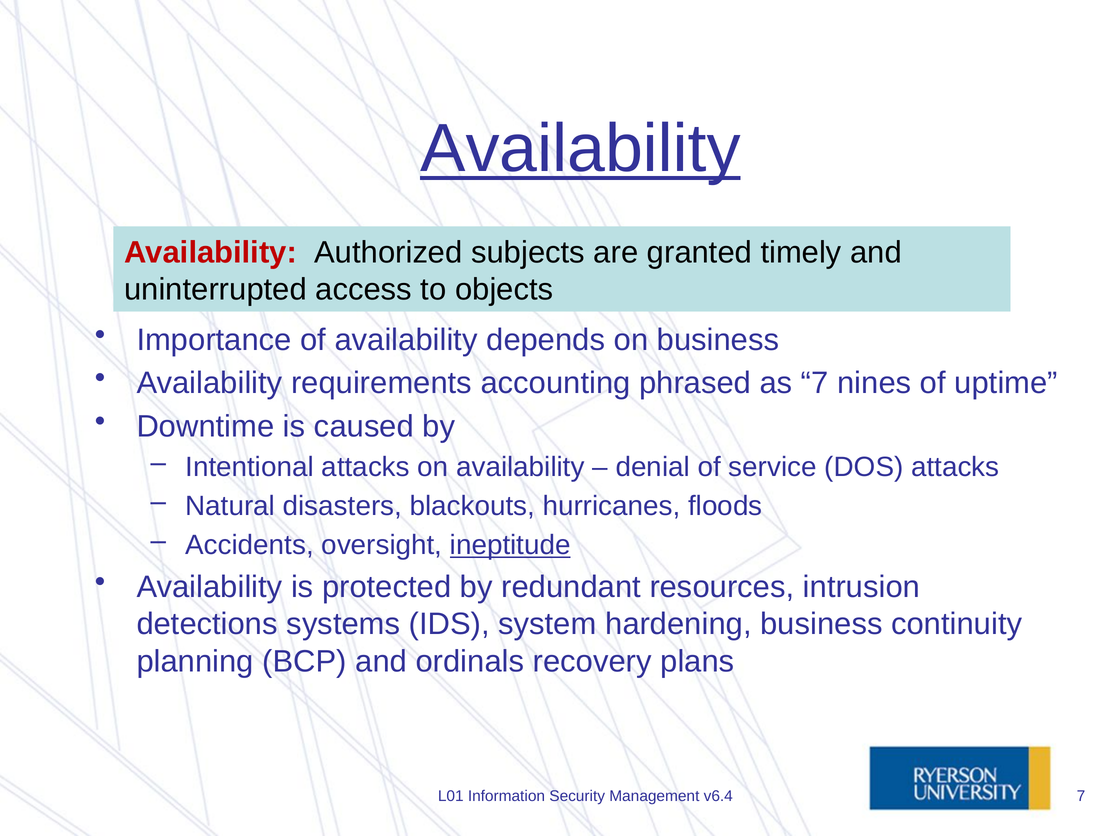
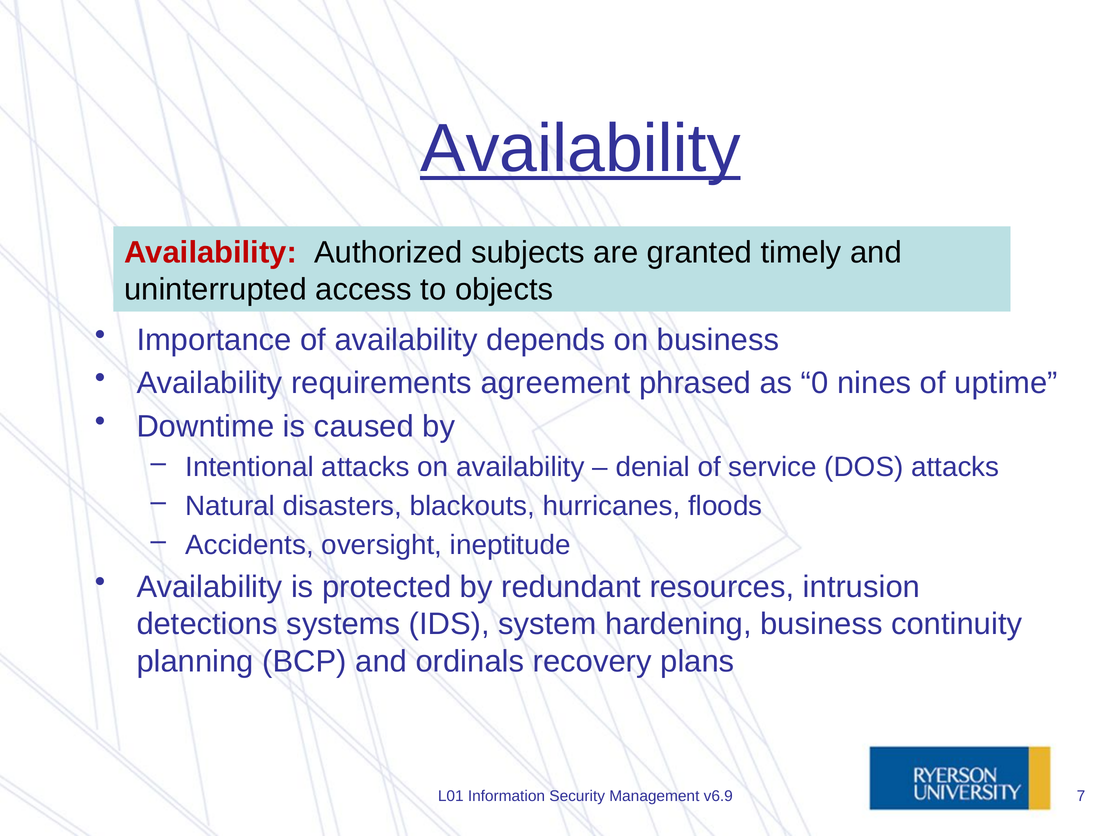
accounting: accounting -> agreement (555, 383)
as 7: 7 -> 0 (815, 383)
ineptitude underline: present -> none (510, 545)
v6.4: v6.4 -> v6.9 (718, 796)
